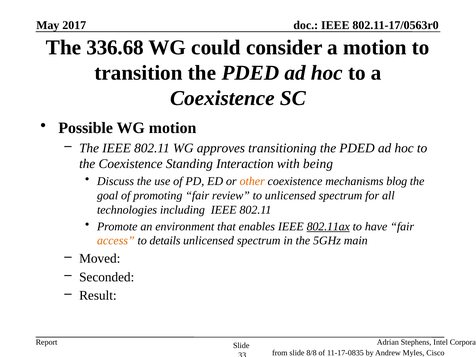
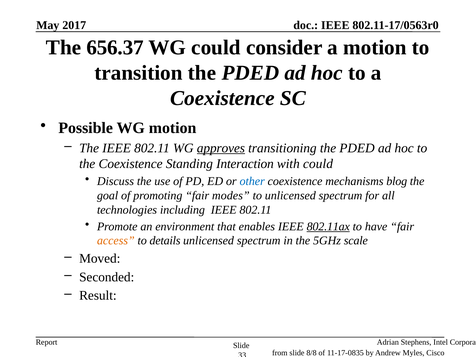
336.68: 336.68 -> 656.37 (115, 47)
approves underline: none -> present (221, 148)
with being: being -> could (318, 164)
other colour: orange -> blue (252, 181)
review: review -> modes (231, 195)
main: main -> scale (356, 241)
